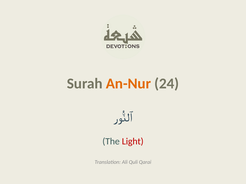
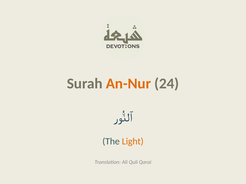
Light colour: red -> orange (133, 142)
